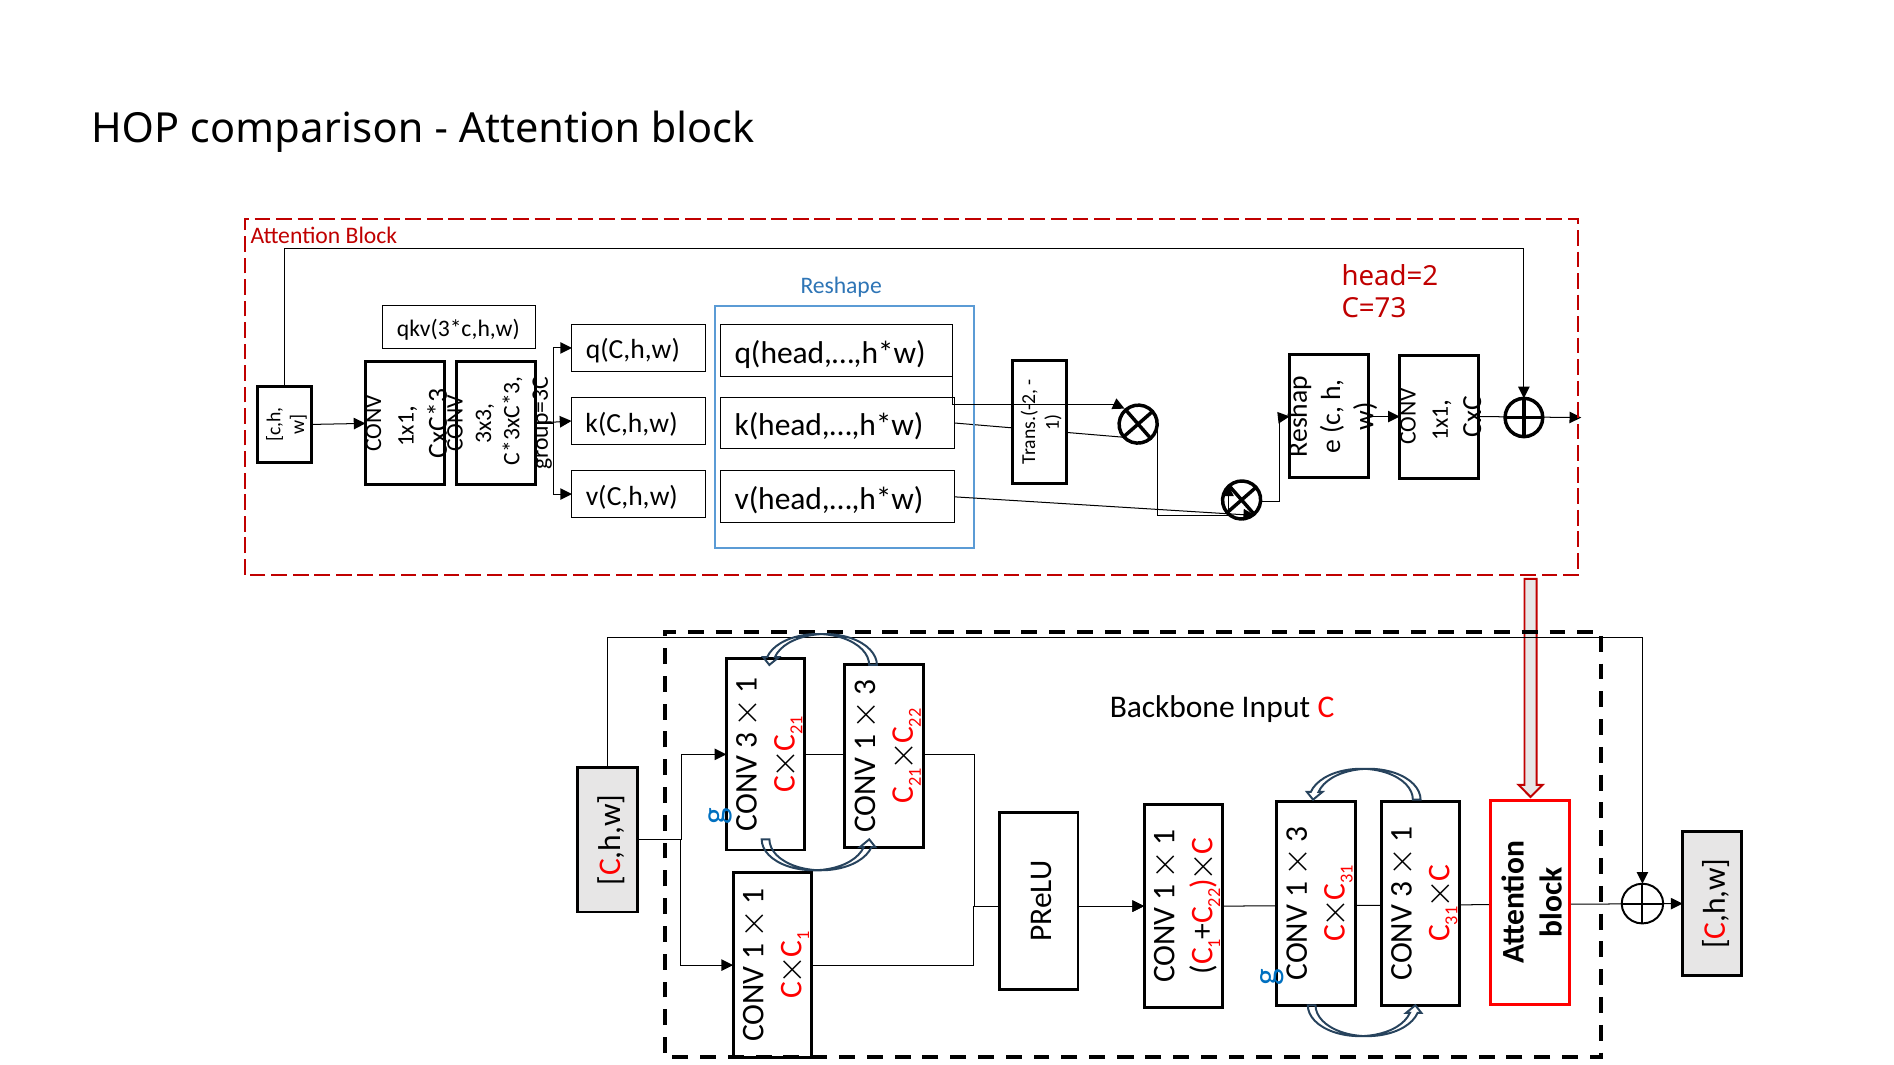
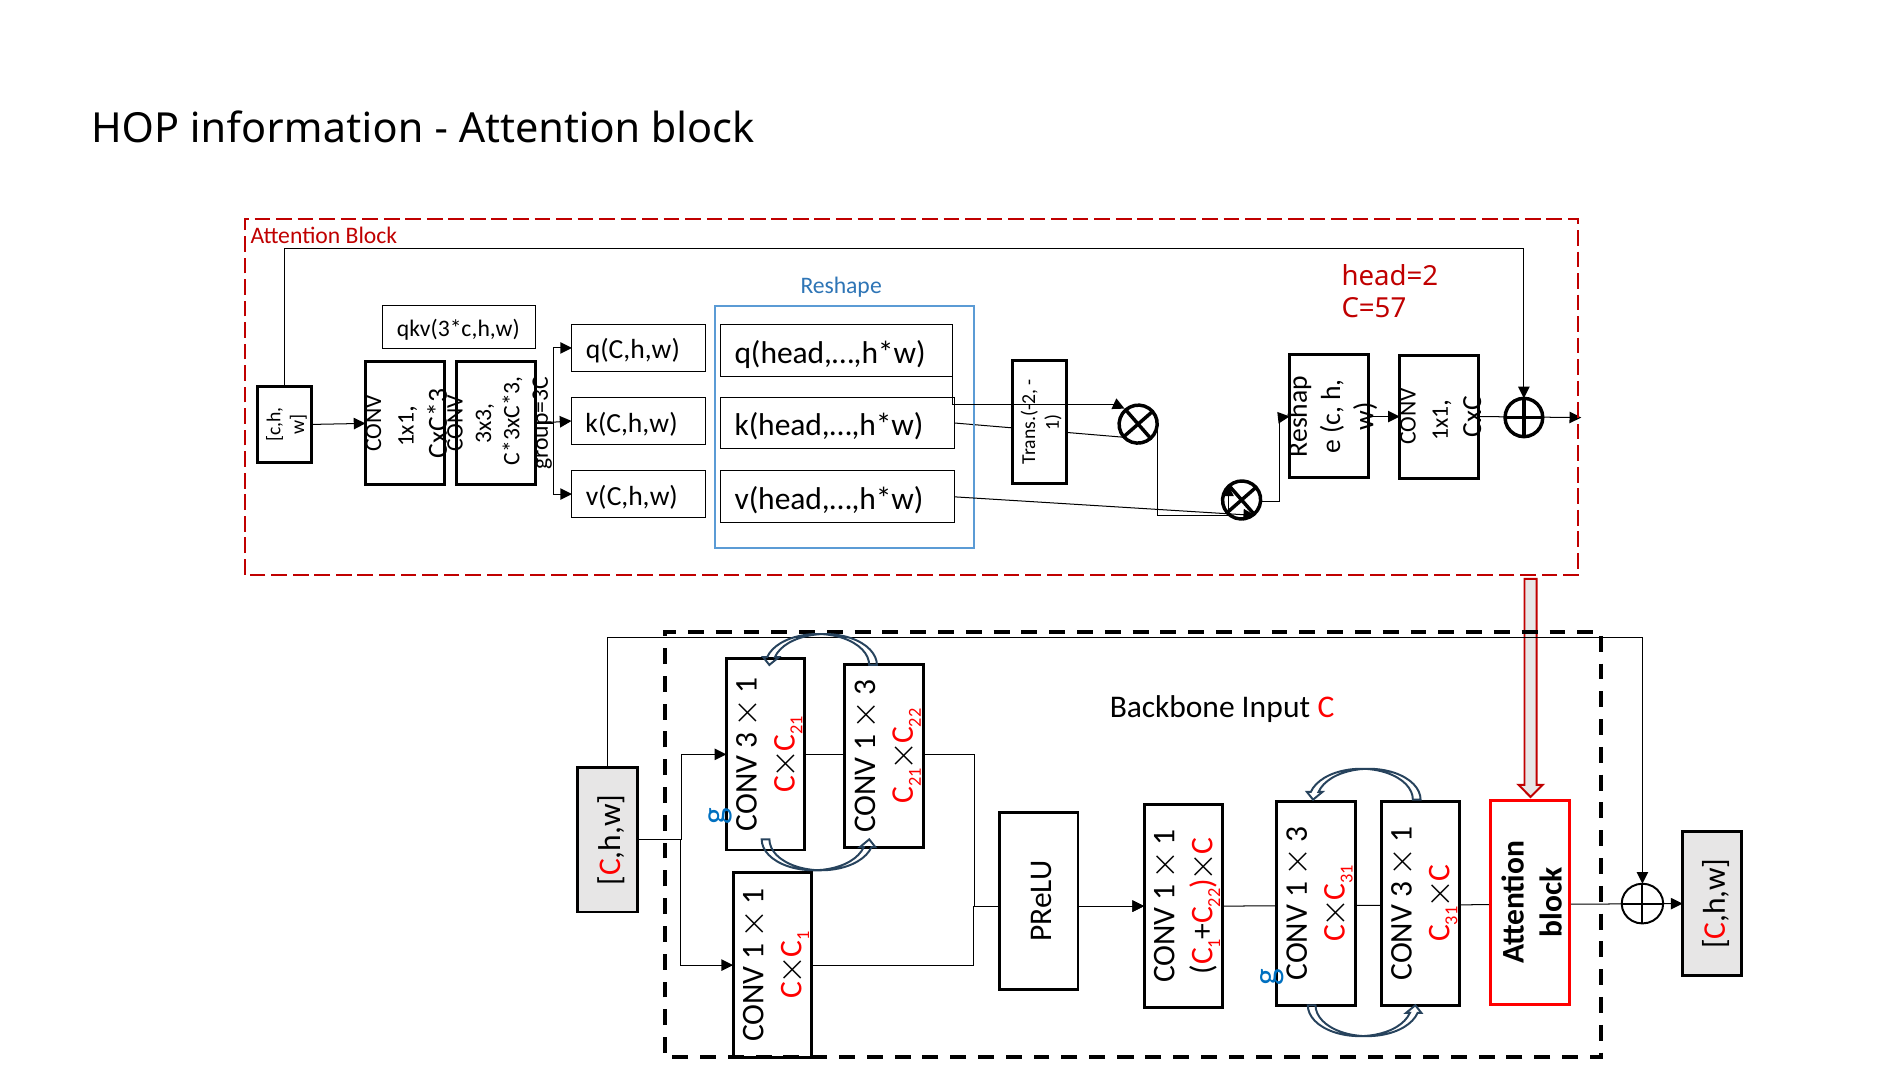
comparison: comparison -> information (307, 129)
C=73: C=73 -> C=57 (1374, 309)
